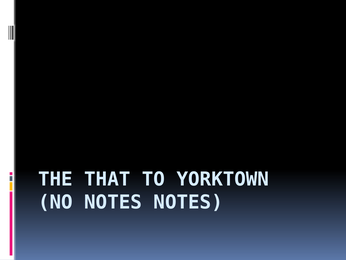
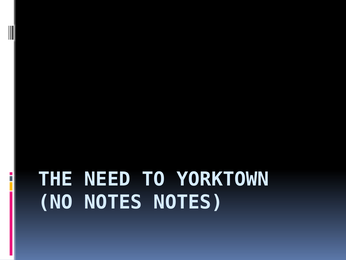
THAT: THAT -> NEED (107, 179)
